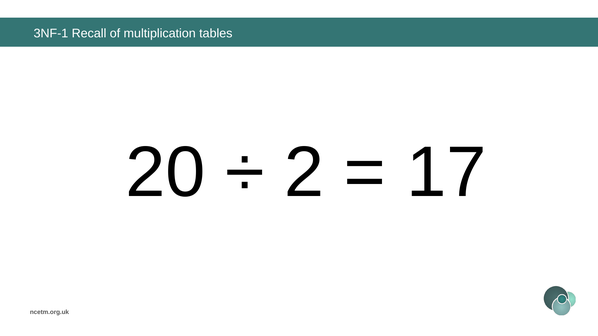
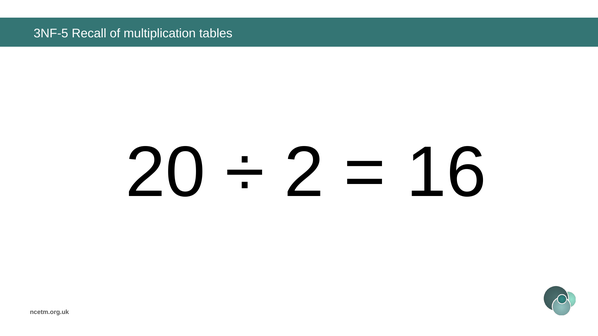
3NF-1: 3NF-1 -> 3NF-5 (51, 33)
17: 17 -> 16 (446, 173)
